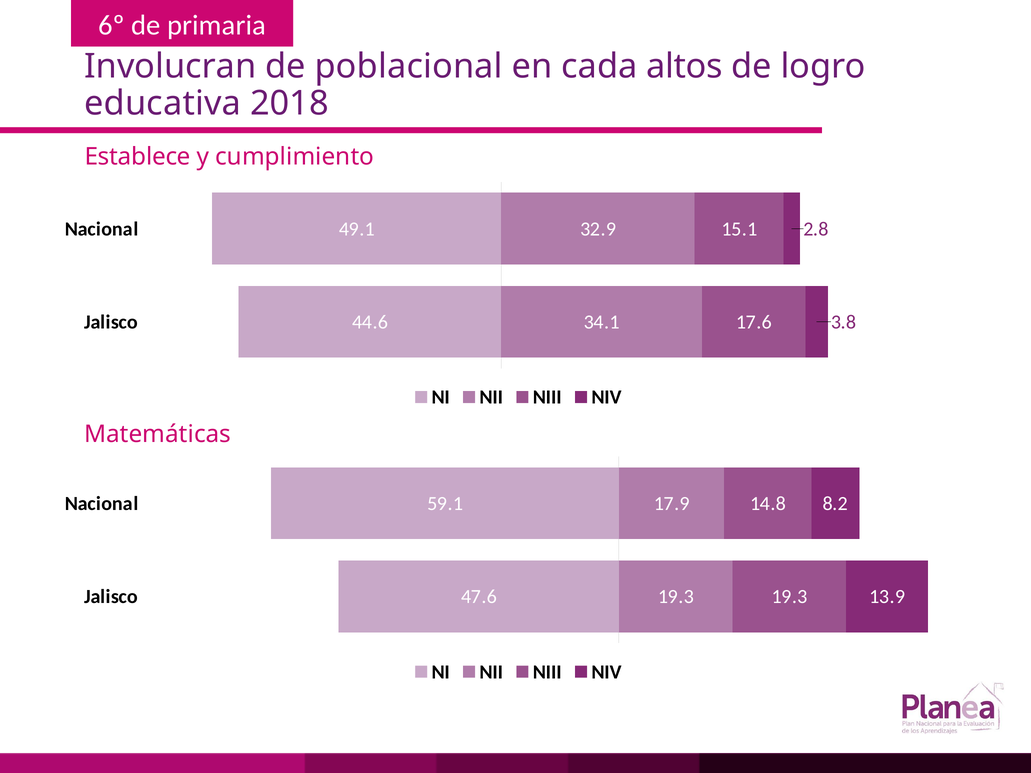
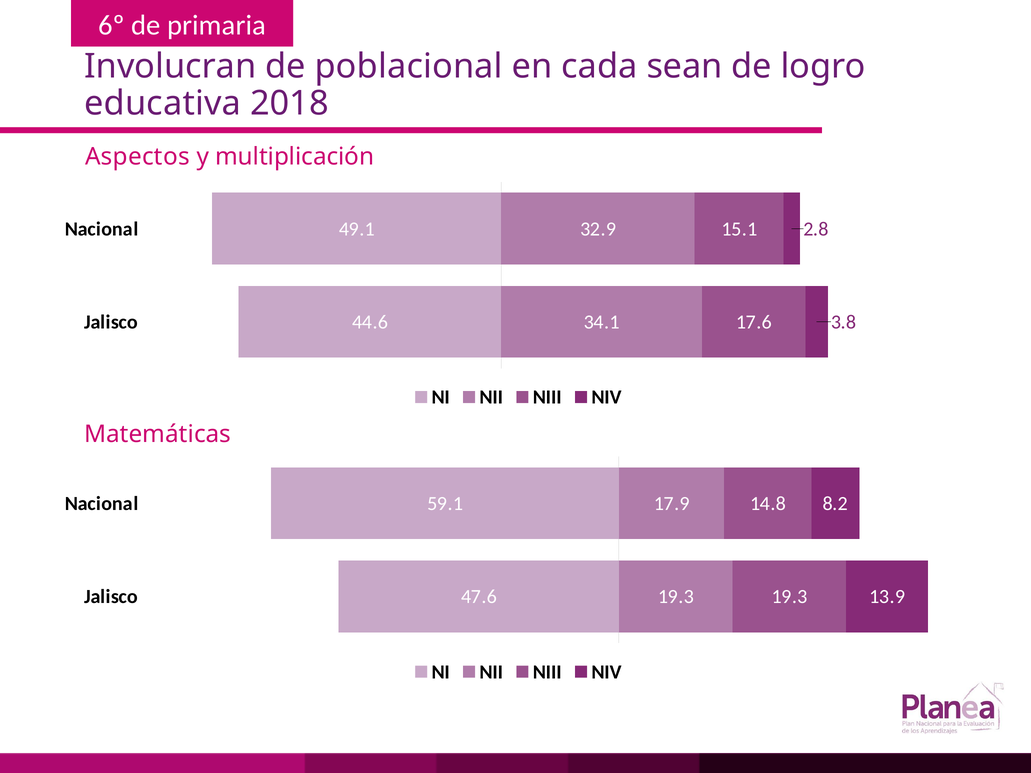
altos: altos -> sean (684, 67)
Establece: Establece -> Aspectos (137, 157)
cumplimiento: cumplimiento -> multiplicación (295, 157)
